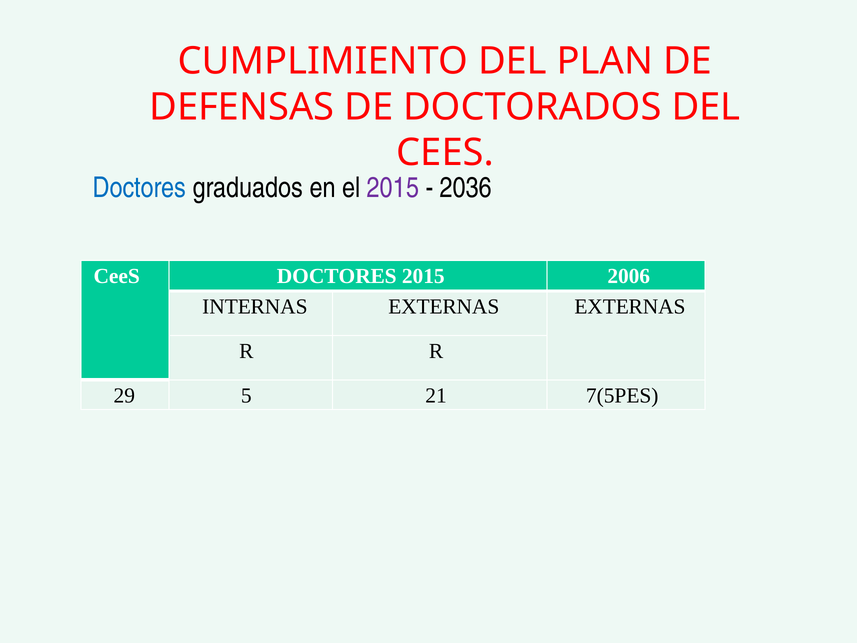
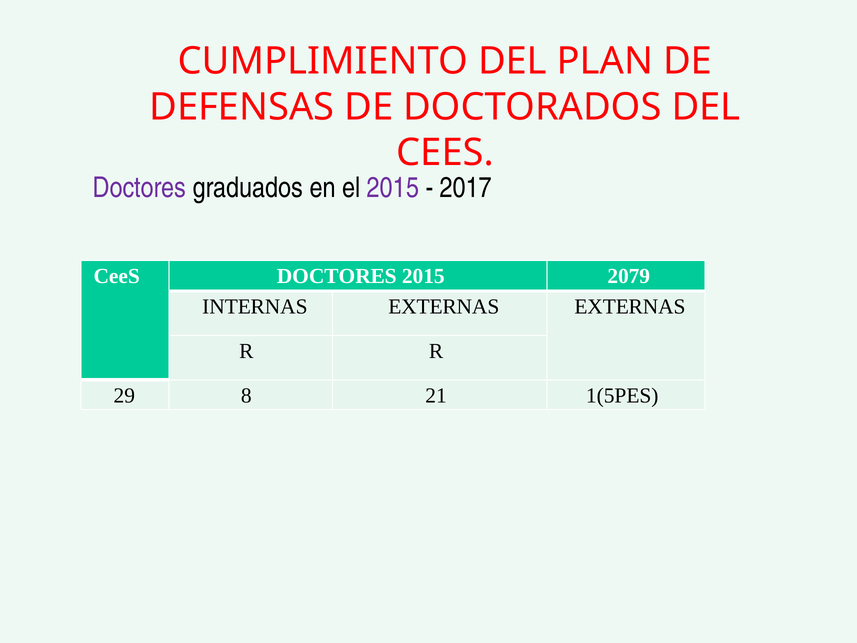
Doctores colour: blue -> purple (140, 188)
2036: 2036 -> 2017 (466, 188)
2006: 2006 -> 2079 (629, 276)
5: 5 -> 8 (246, 395)
7(5PES: 7(5PES -> 1(5PES (622, 395)
